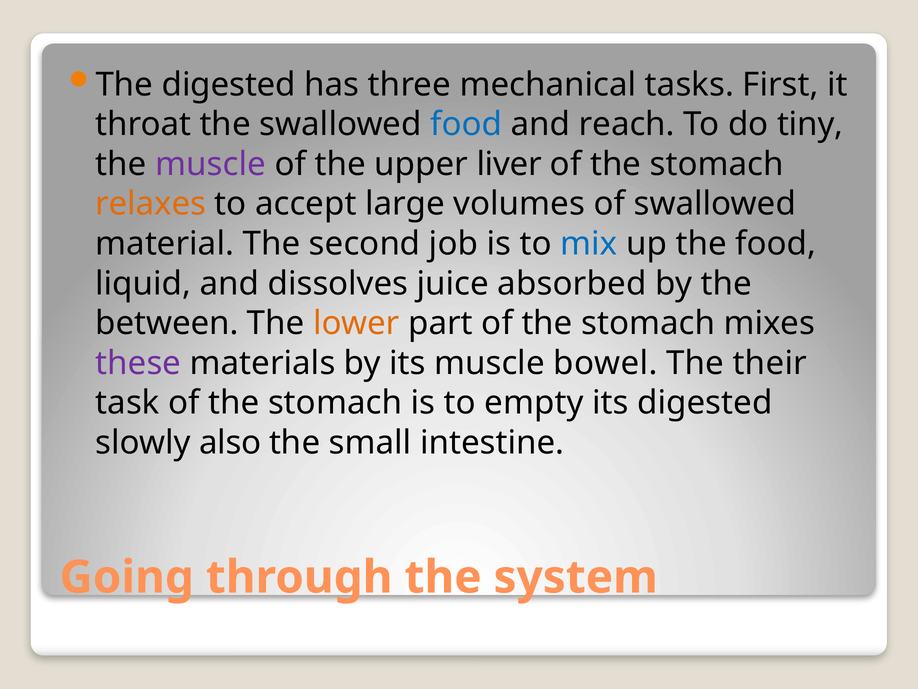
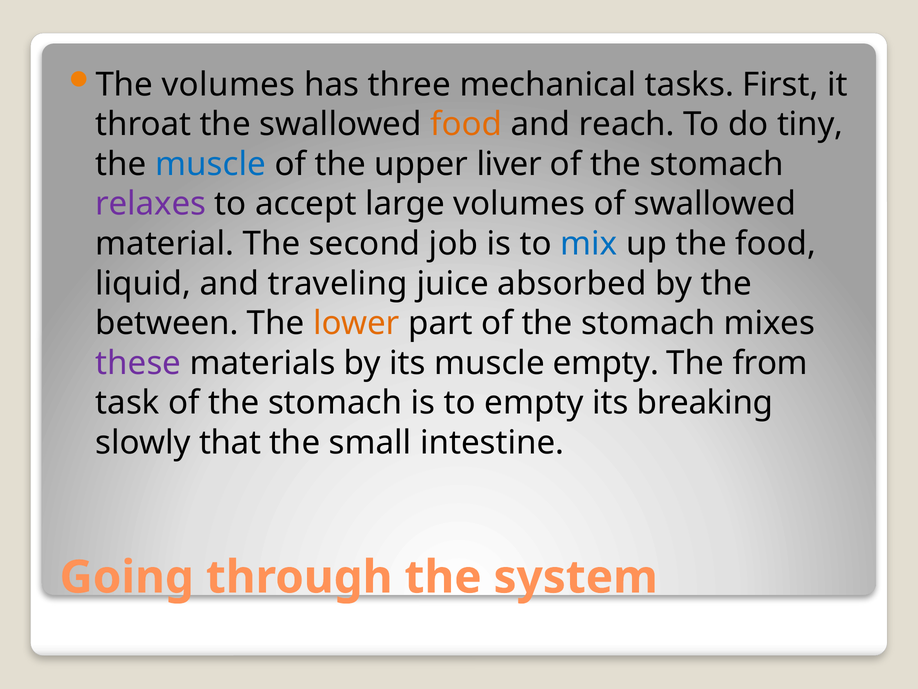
The digested: digested -> volumes (229, 85)
food colour: blue -> orange (466, 124)
muscle colour: purple -> blue (211, 164)
relaxes colour: orange -> purple (151, 204)
dissolves: dissolves -> traveling (338, 283)
muscle bowel: bowel -> empty (606, 363)
their: their -> from (770, 363)
its digested: digested -> breaking (705, 403)
also: also -> that (230, 442)
